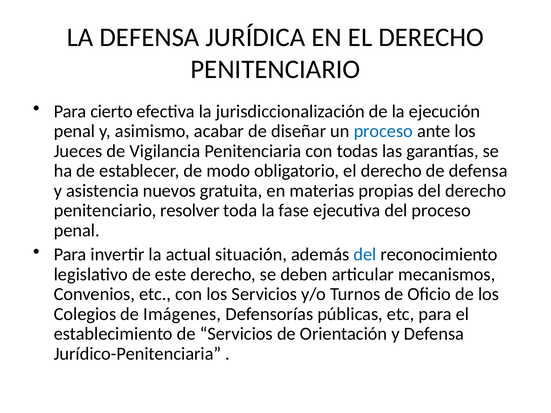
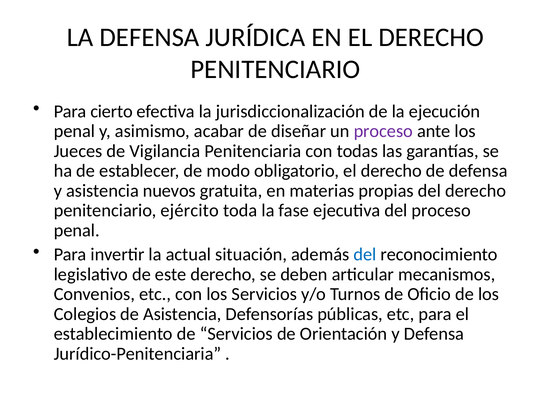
proceso colour: blue -> purple (383, 131)
resolver: resolver -> ejército (190, 211)
de Imágenes: Imágenes -> Asistencia (182, 314)
